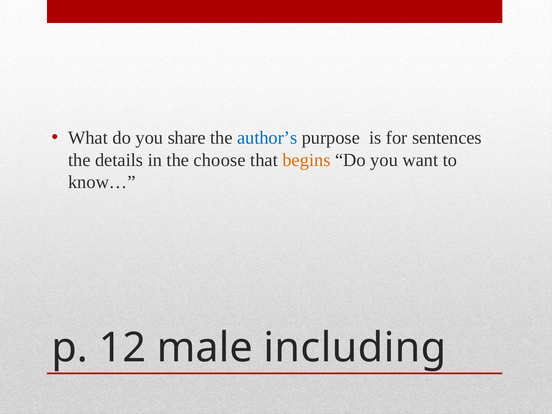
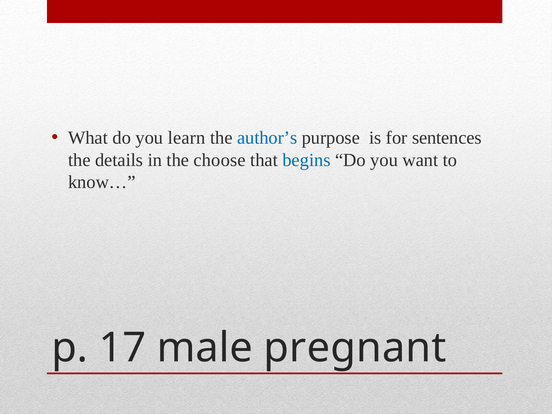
share: share -> learn (187, 138)
begins colour: orange -> blue (306, 160)
12: 12 -> 17 (122, 348)
including: including -> pregnant (355, 348)
